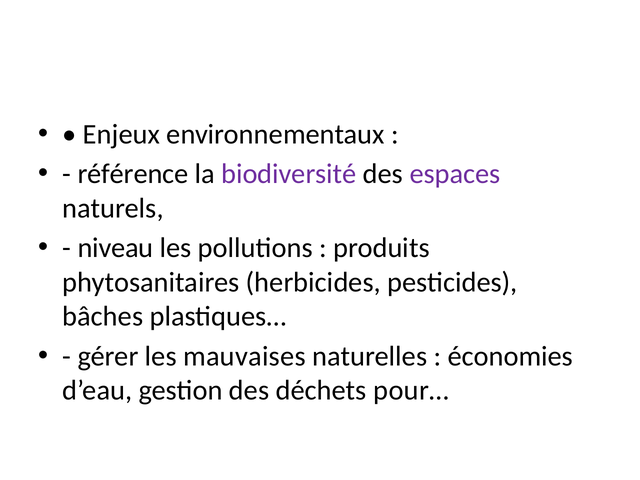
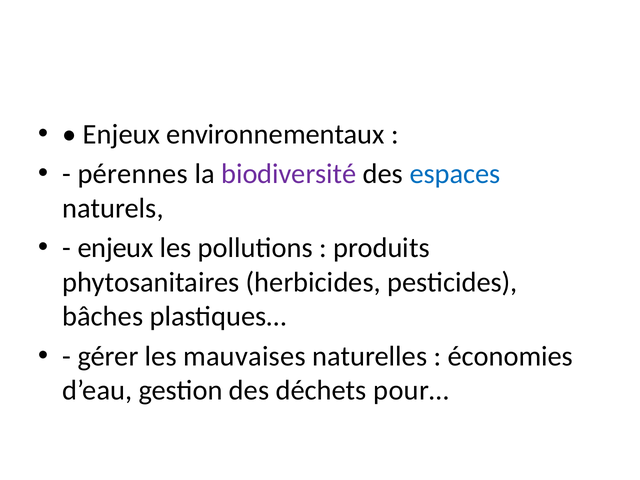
référence: référence -> pérennes (133, 174)
espaces colour: purple -> blue (455, 174)
niveau: niveau -> enjeux (115, 248)
